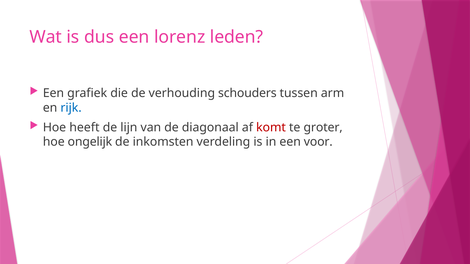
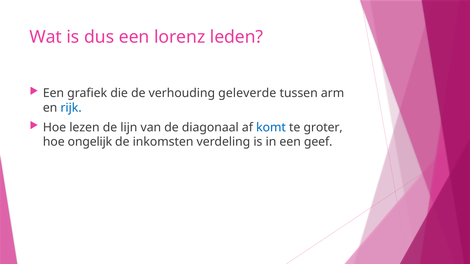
schouders: schouders -> geleverde (247, 93)
heeft: heeft -> lezen (84, 127)
komt colour: red -> blue (271, 127)
voor: voor -> geef (318, 142)
